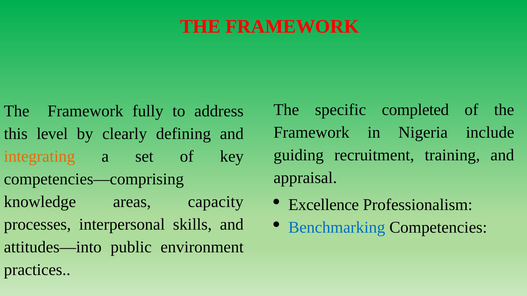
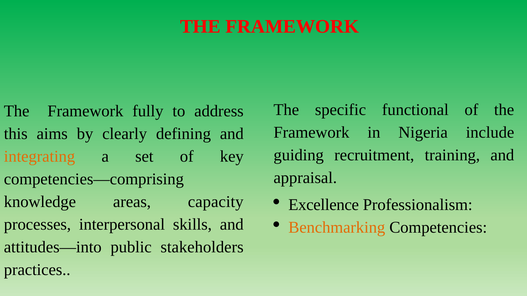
completed: completed -> functional (415, 110)
level: level -> aims (52, 134)
Benchmarking colour: blue -> orange (337, 228)
environment: environment -> stakeholders (202, 247)
